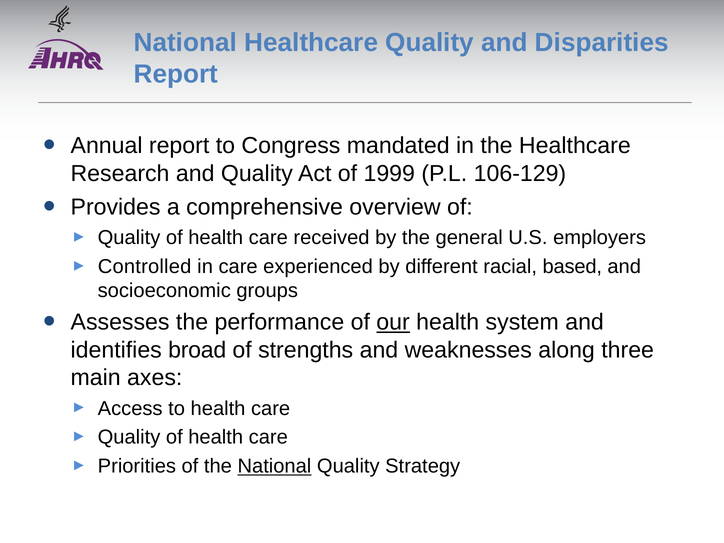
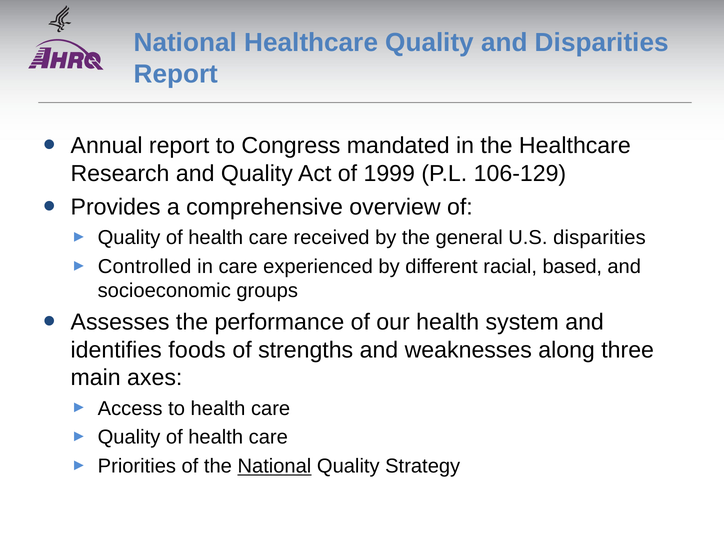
U.S employers: employers -> disparities (599, 237)
our underline: present -> none (393, 322)
broad: broad -> foods (197, 350)
